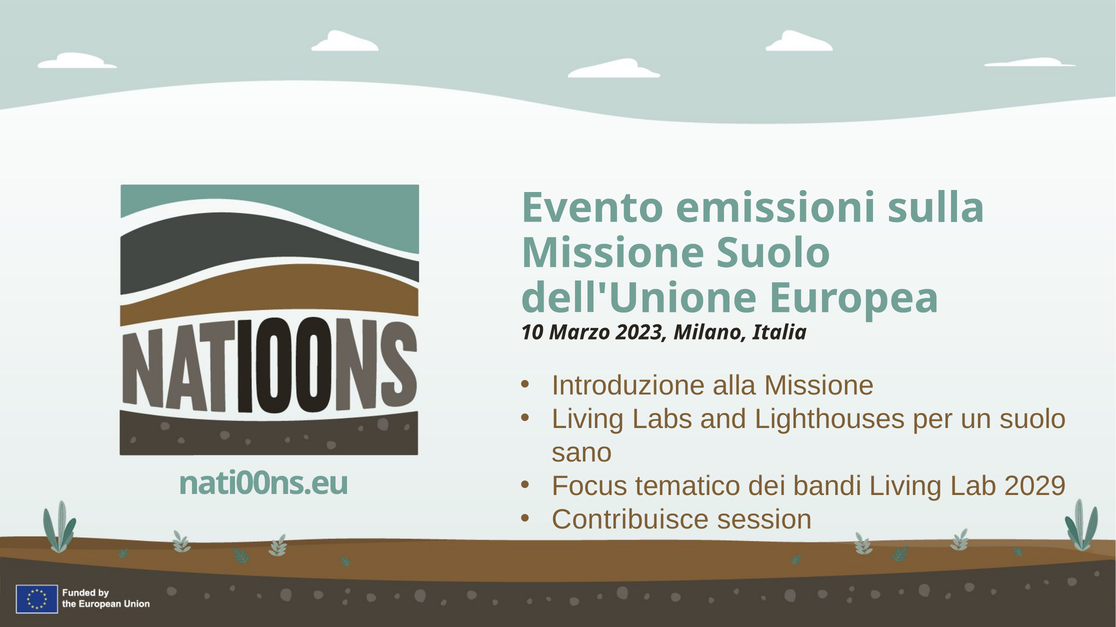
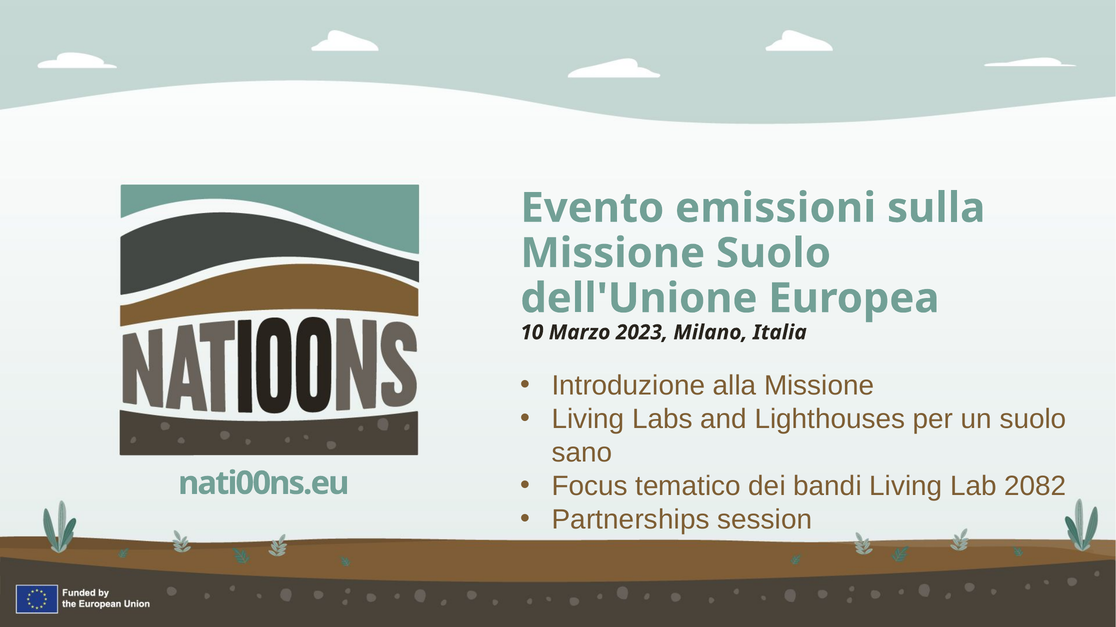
2029: 2029 -> 2082 (1035, 487)
Contribuisce: Contribuisce -> Partnerships (631, 520)
